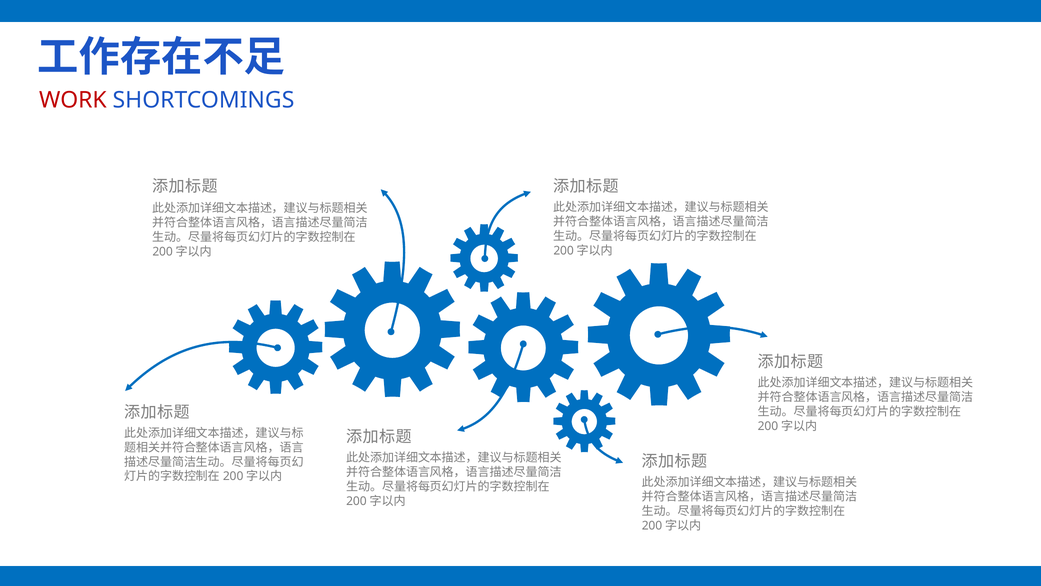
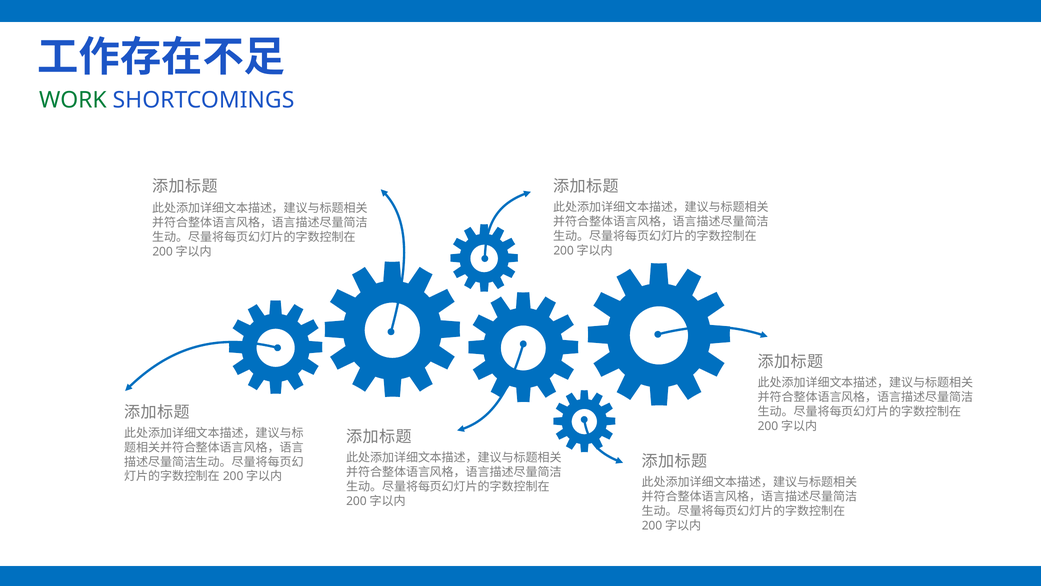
WORK colour: red -> green (73, 100)
